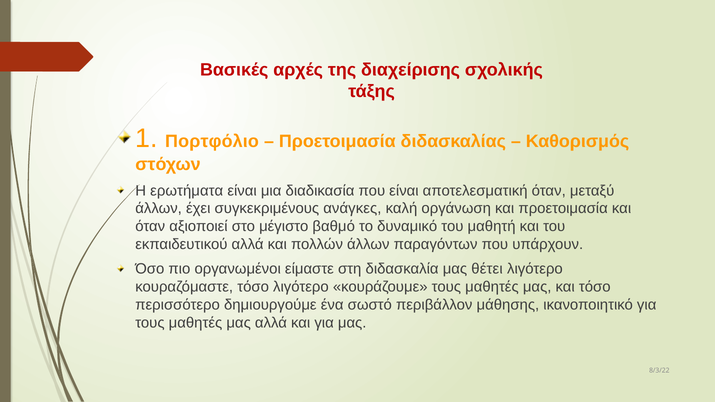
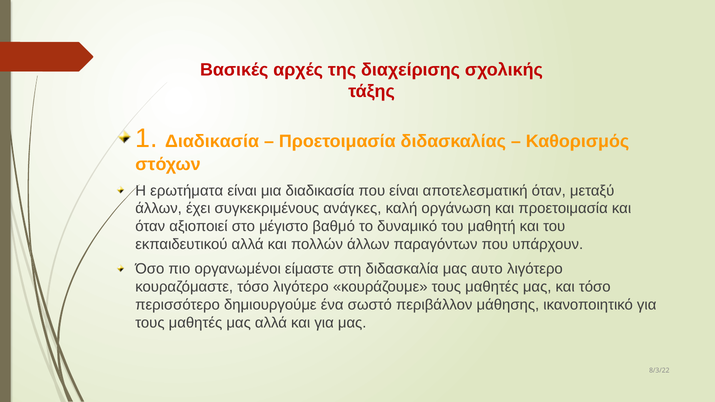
1 Πορτφόλιο: Πορτφόλιο -> Διαδικασία (212, 141)
θέτει: θέτει -> αυτo (487, 269)
